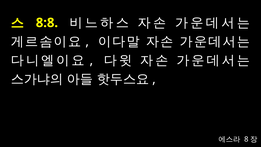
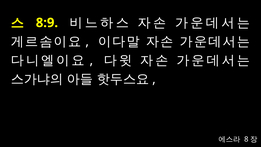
8:8: 8:8 -> 8:9 (47, 23)
